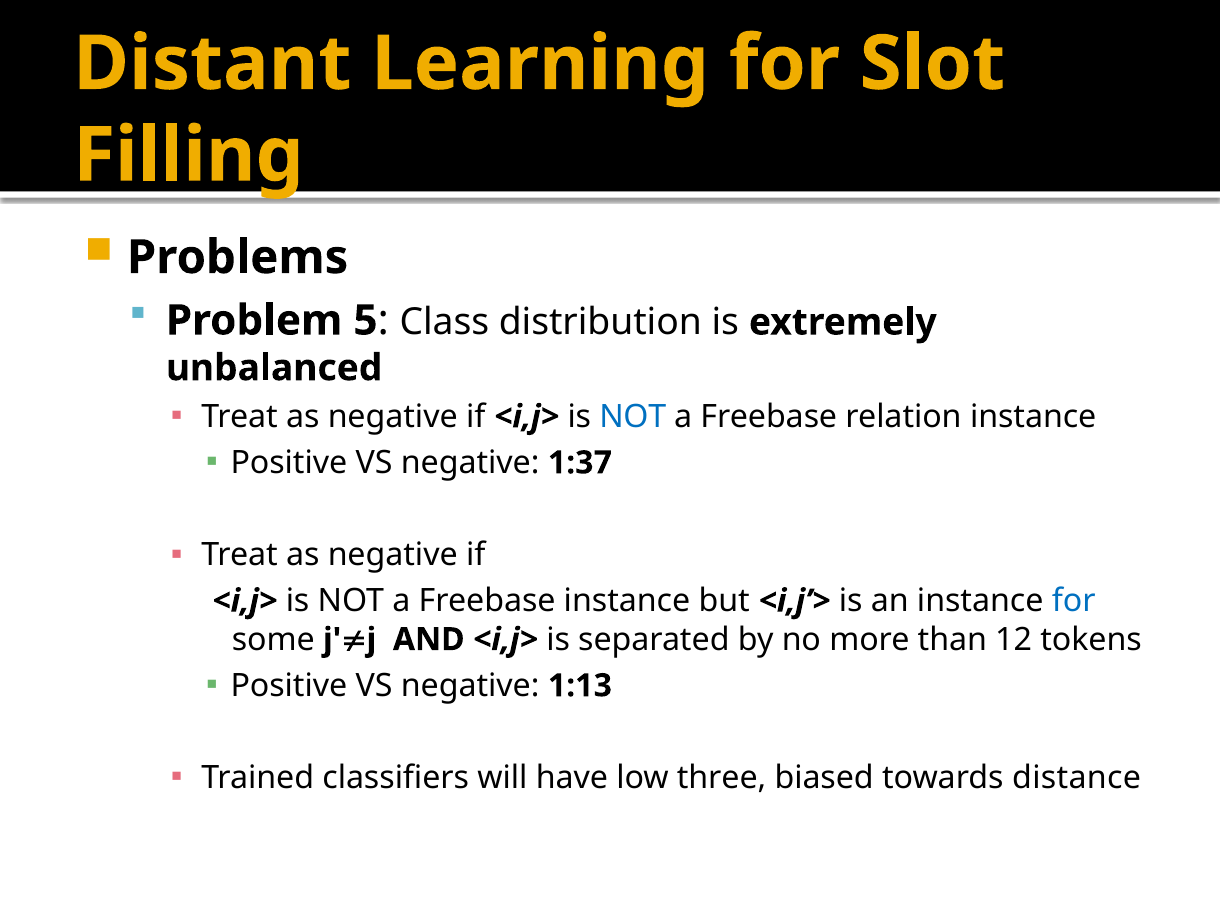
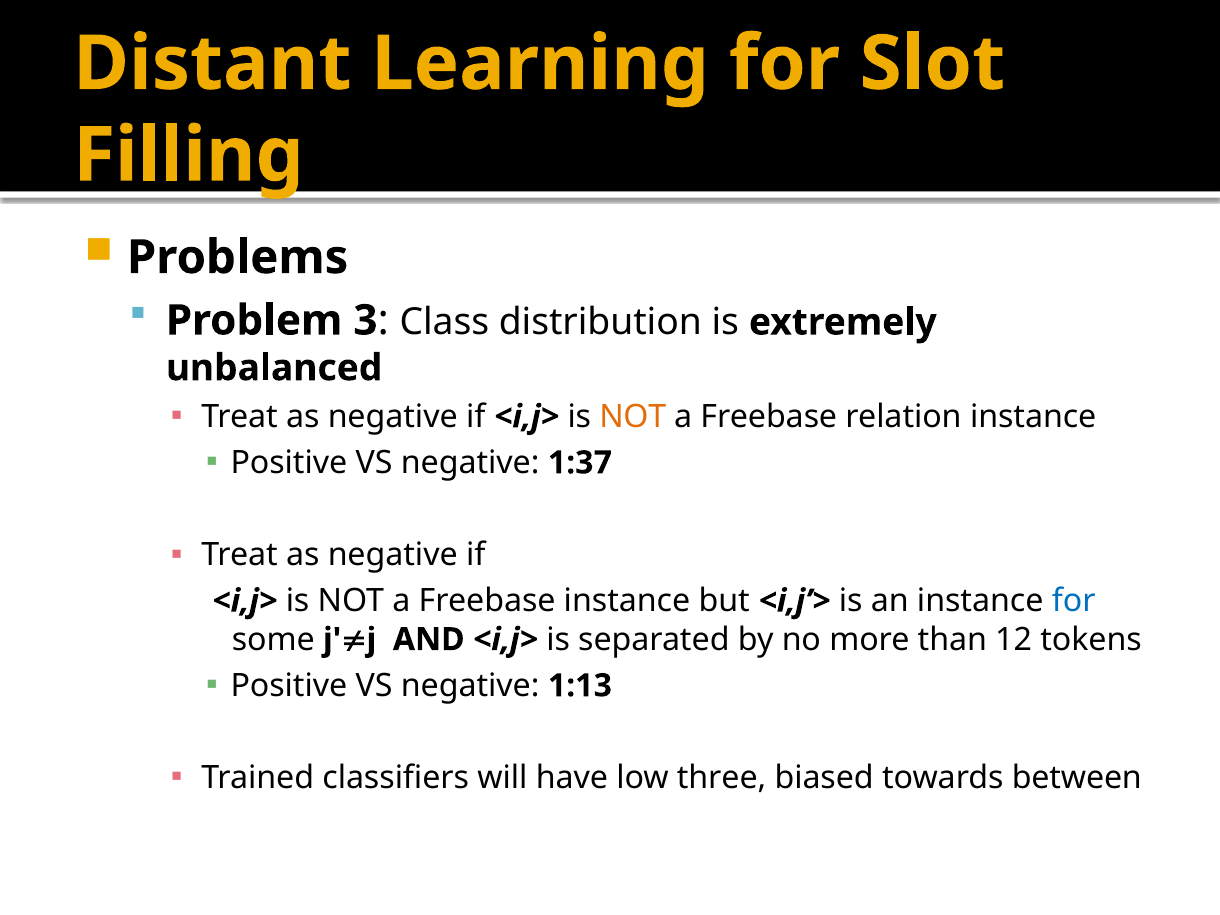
5: 5 -> 3 (365, 321)
NOT colour: blue -> orange (633, 417)
distance: distance -> between (1077, 778)
